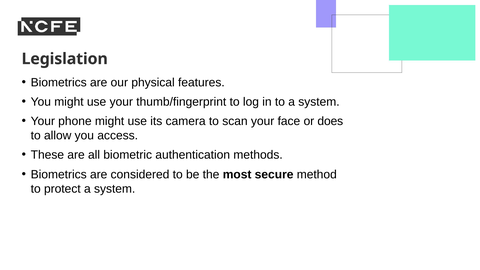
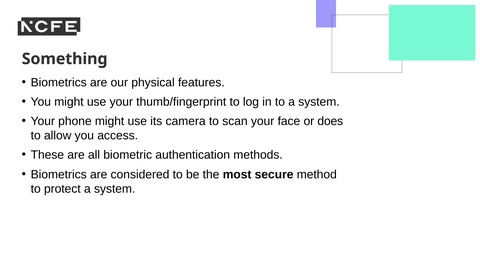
Legislation: Legislation -> Something (65, 59)
